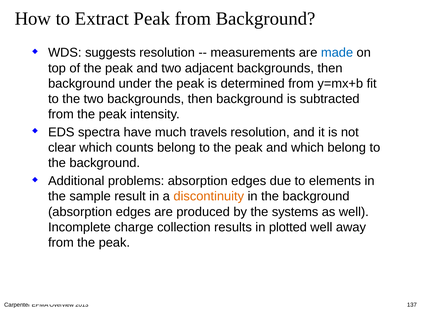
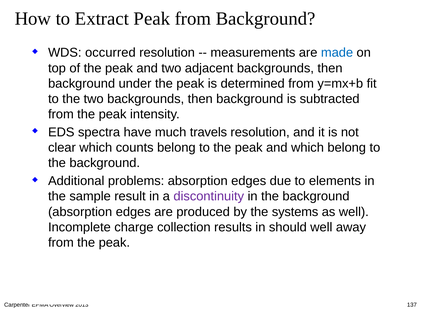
suggests: suggests -> occurred (110, 53)
discontinuity colour: orange -> purple (209, 197)
plotted: plotted -> should (288, 228)
